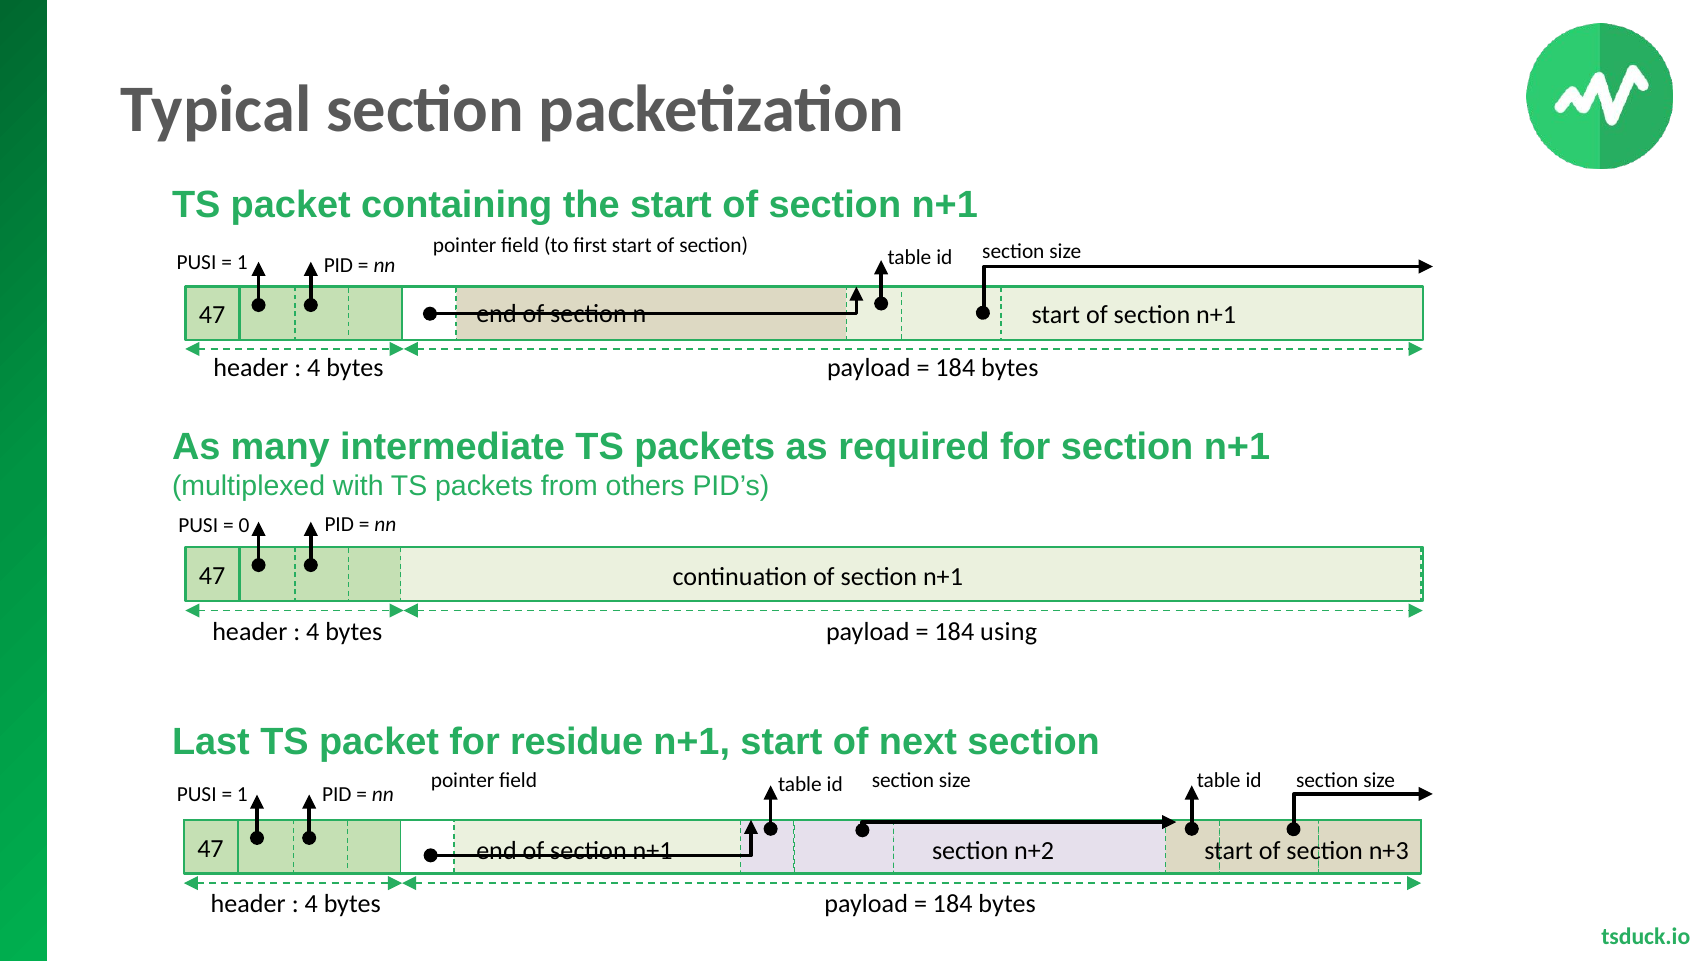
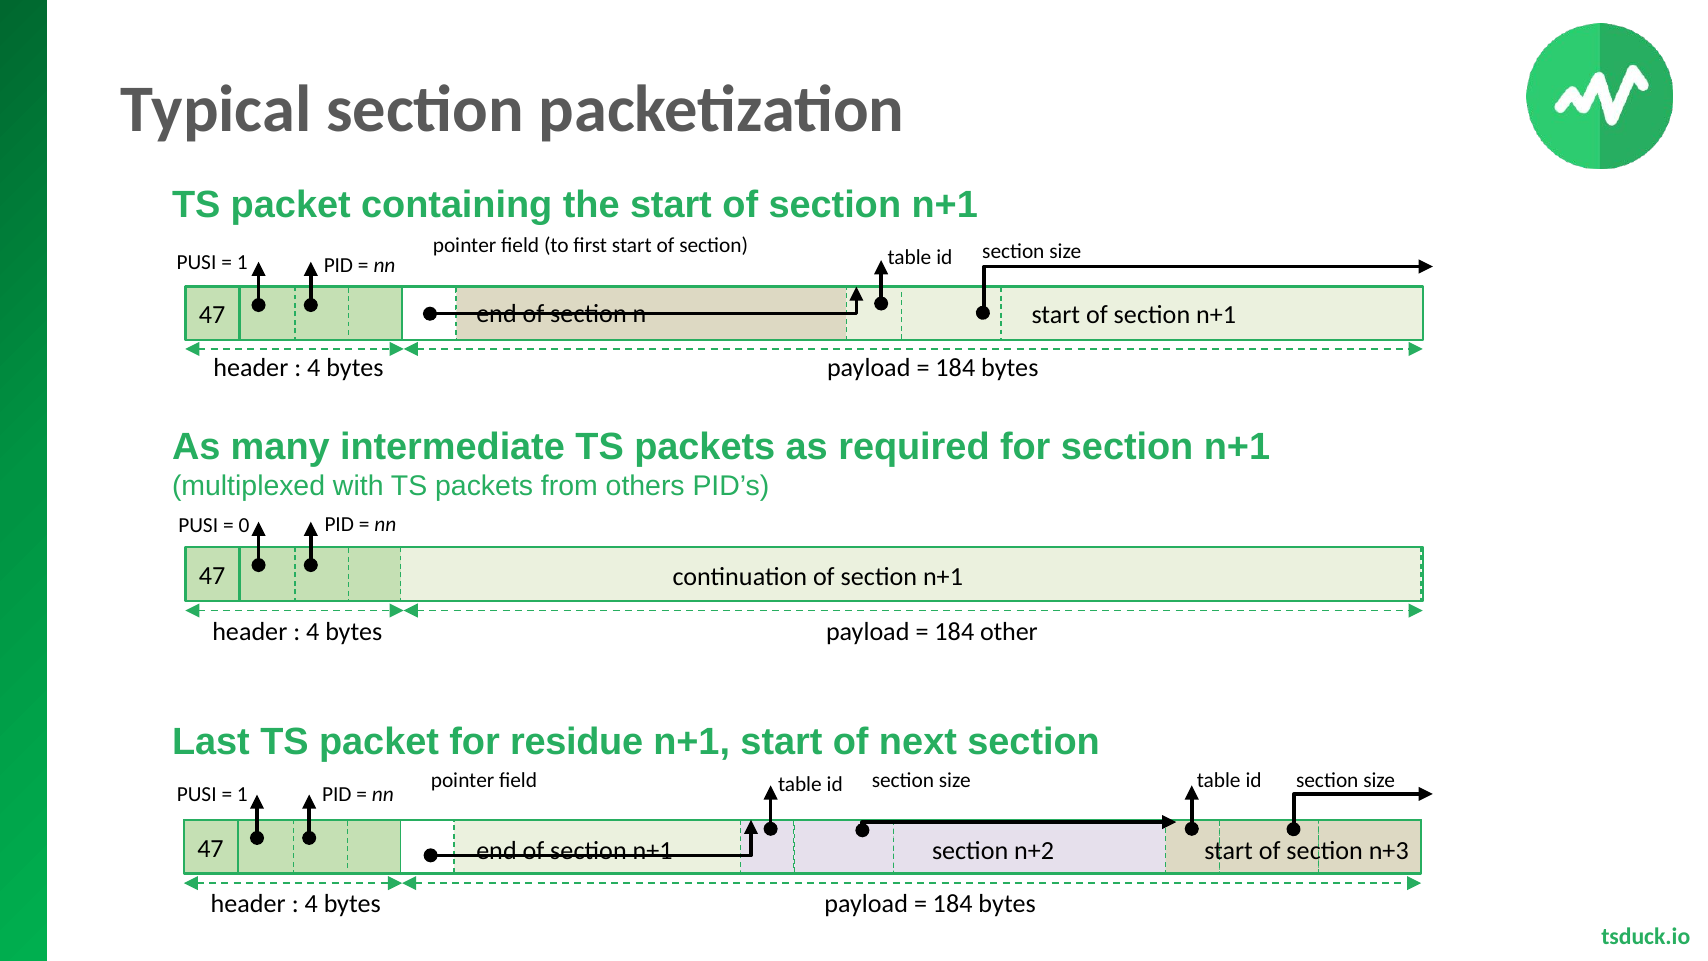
using: using -> other (1009, 631)
